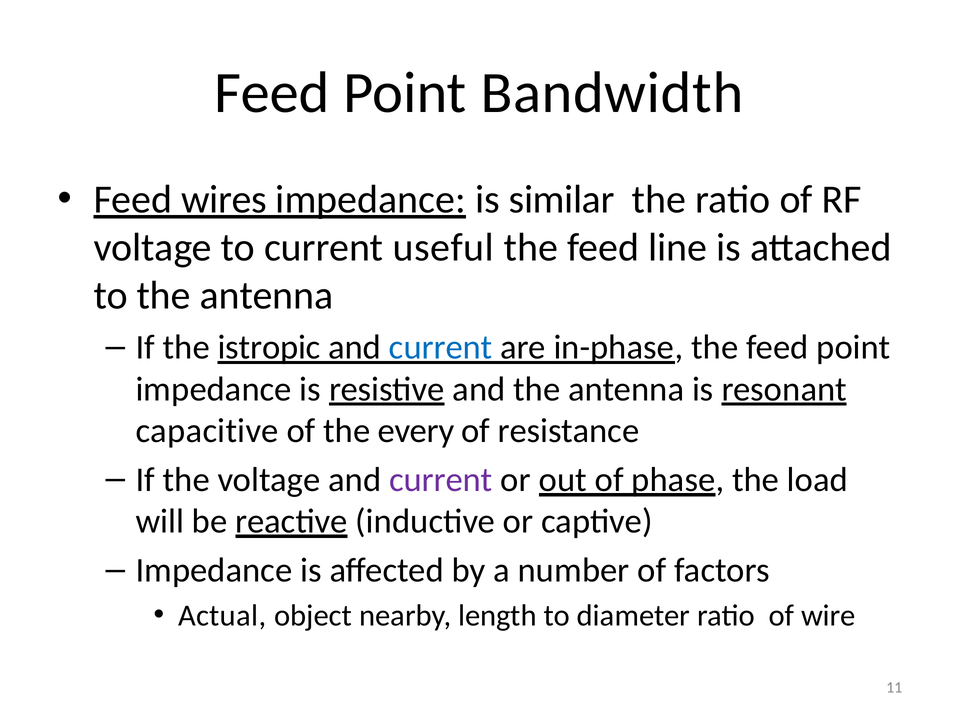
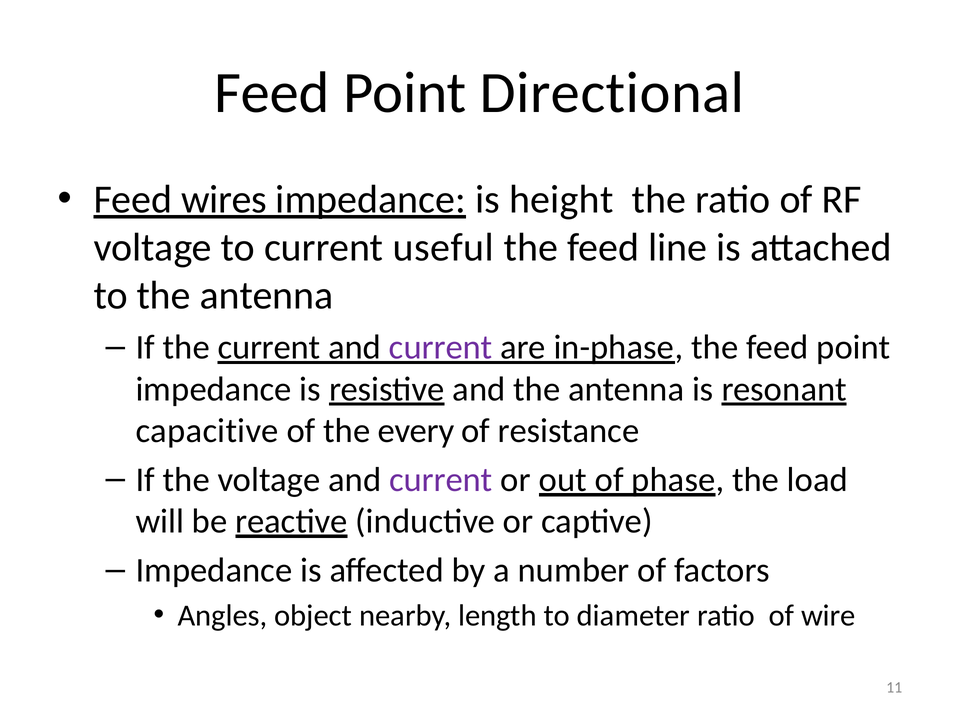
Bandwidth: Bandwidth -> Directional (612, 93)
similar: similar -> height (561, 200)
the istropic: istropic -> current (269, 348)
current colour: blue -> purple (441, 348)
Actual: Actual -> Angles (222, 616)
